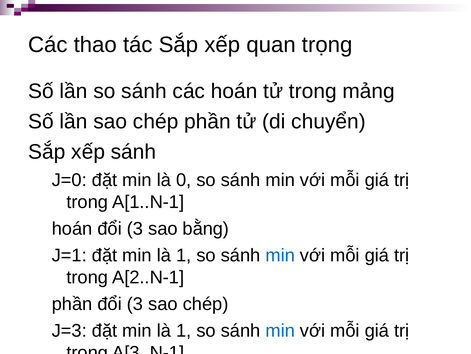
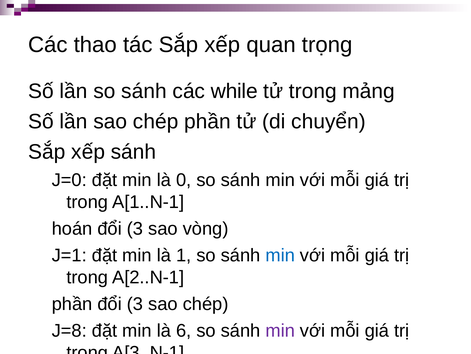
các hoán: hoán -> while (234, 91)
bằng: bằng -> vòng (206, 228)
J=3: J=3 -> J=8 (69, 330)
1: 1 -> 6 (184, 330)
min colour: blue -> purple (280, 330)
